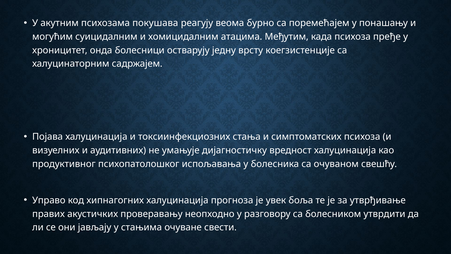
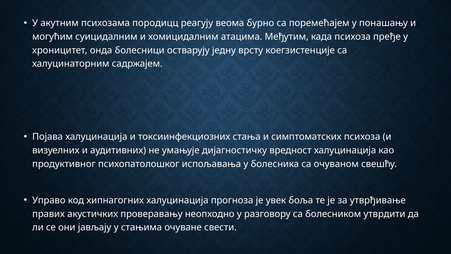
покушава: покушава -> породицц (155, 23)
